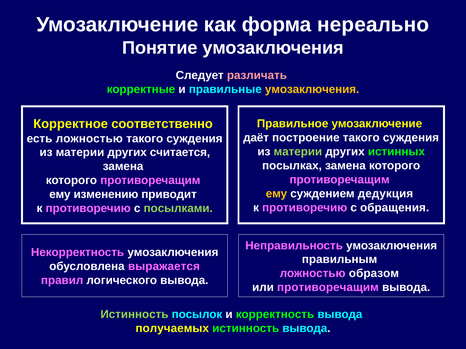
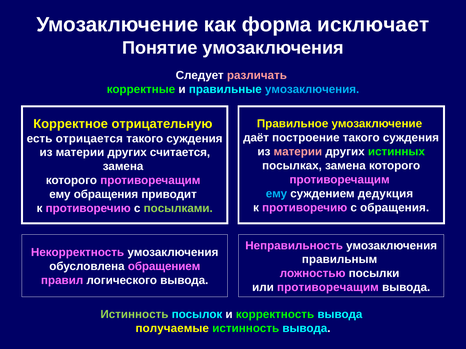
нереально: нереально -> исключает (373, 25)
умозаключения colour: yellow -> light blue (312, 89)
соответственно: соответственно -> отрицательную (162, 124)
есть ложностью: ложностью -> отрицается (89, 139)
материи colour: light green -> pink (298, 152)
ему colour: yellow -> light blue (276, 194)
ему изменению: изменению -> обращения (106, 195)
выражается: выражается -> обращением (164, 267)
образом: образом -> посылки (374, 274)
получаемых: получаемых -> получаемые (172, 329)
